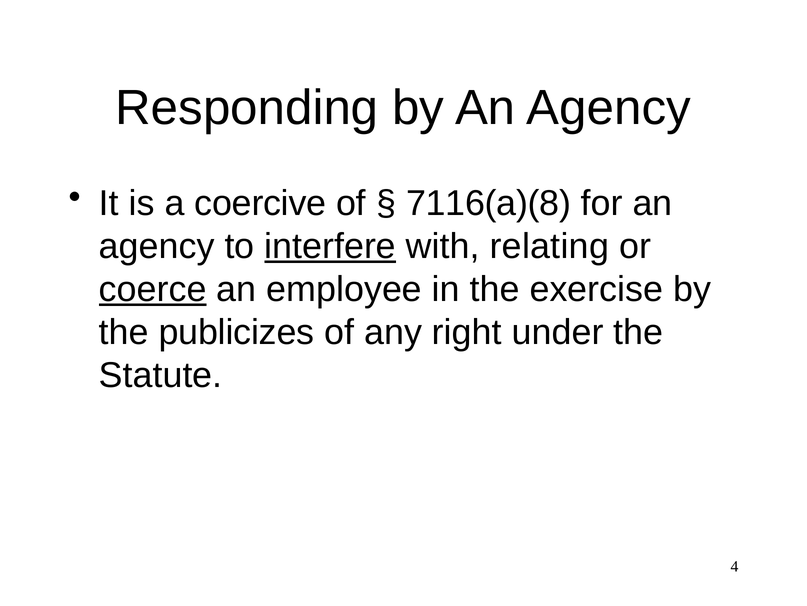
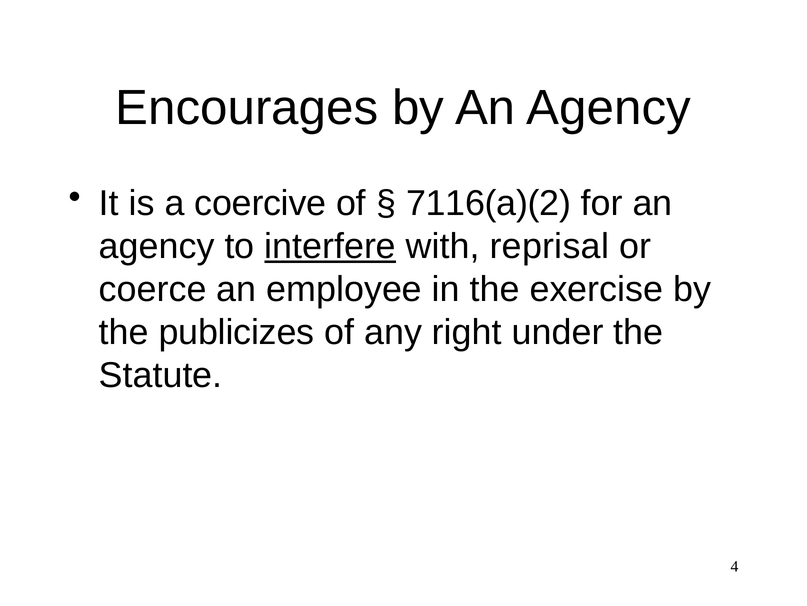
Responding: Responding -> Encourages (247, 108)
7116(a)(8: 7116(a)(8 -> 7116(a)(2 (489, 203)
relating: relating -> reprisal (549, 246)
coerce underline: present -> none (153, 289)
